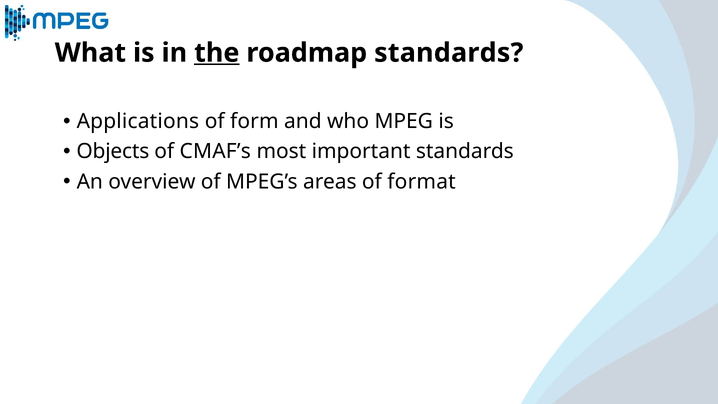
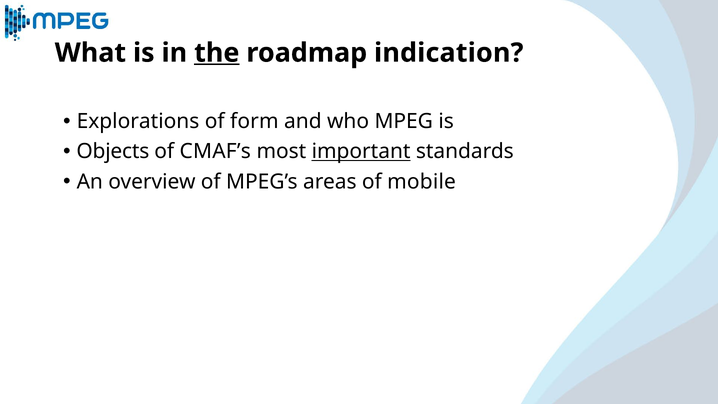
roadmap standards: standards -> indication (449, 53)
Applications: Applications -> Explorations (138, 121)
important underline: none -> present (361, 151)
format: format -> mobile (422, 182)
